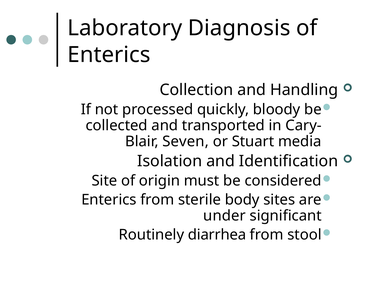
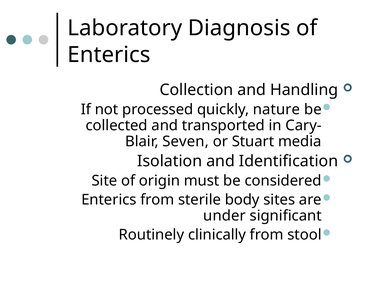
bloody: bloody -> nature (277, 110)
diarrhea: diarrhea -> clinically (217, 235)
